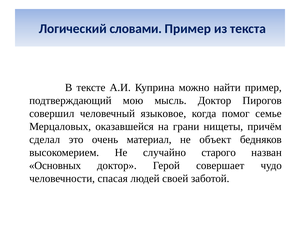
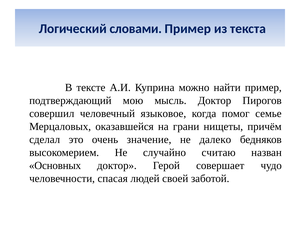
материал: материал -> значение (149, 140)
объект: объект -> далеко (215, 140)
старого: старого -> считаю (219, 153)
